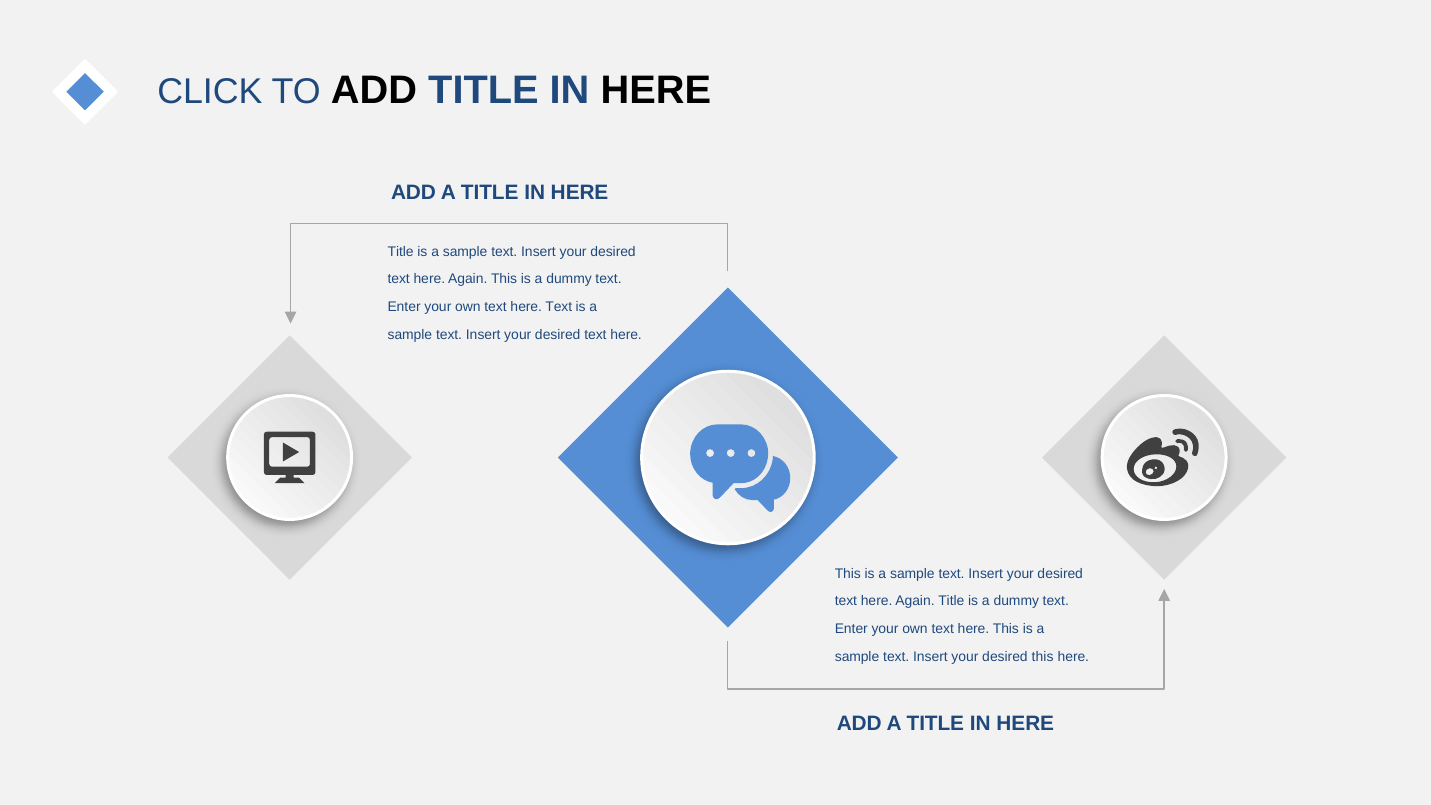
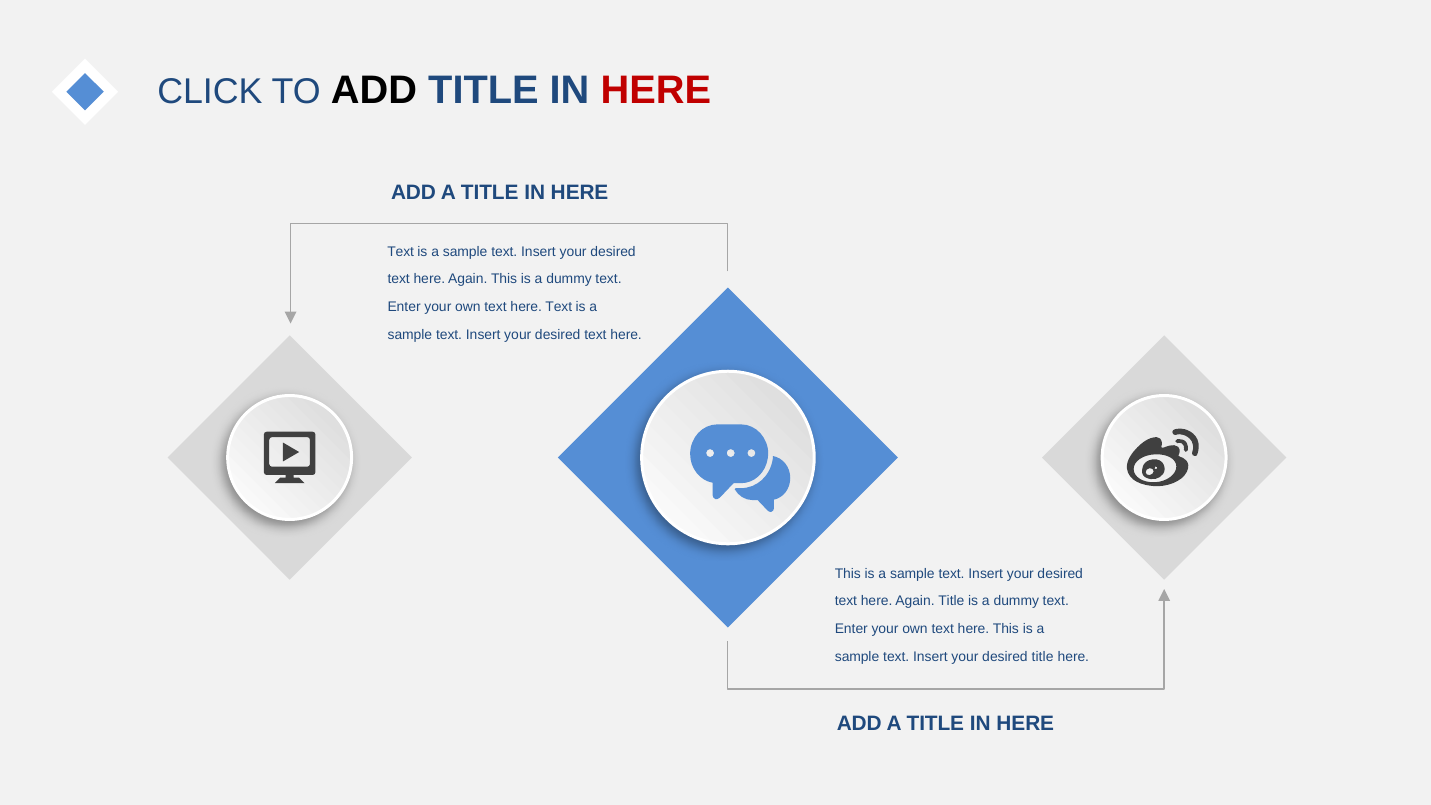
HERE colour: black -> red (656, 90)
Title: Title -> Text (401, 252)
desired this: this -> title (1043, 657)
